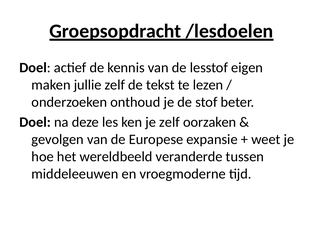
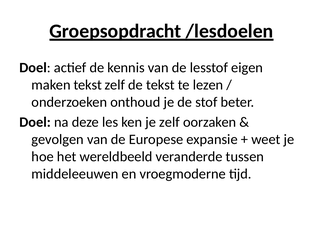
maken jullie: jullie -> tekst (88, 85)
